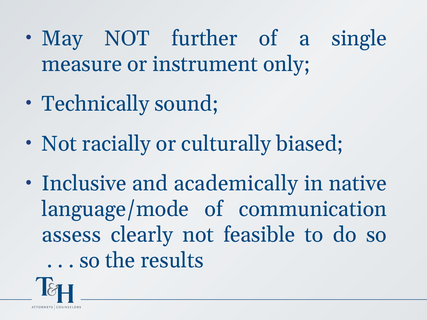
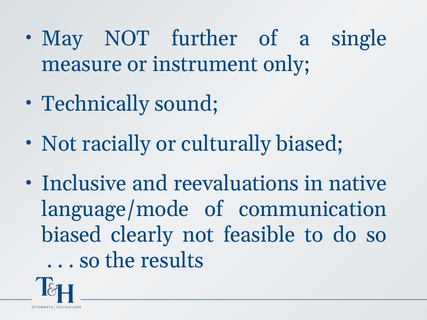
academically: academically -> reevaluations (236, 184)
assess: assess -> biased (72, 235)
